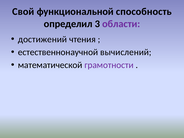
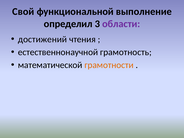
способность: способность -> выполнение (144, 12)
вычислений: вычислений -> грамотность (126, 52)
грамотности colour: purple -> orange (109, 65)
